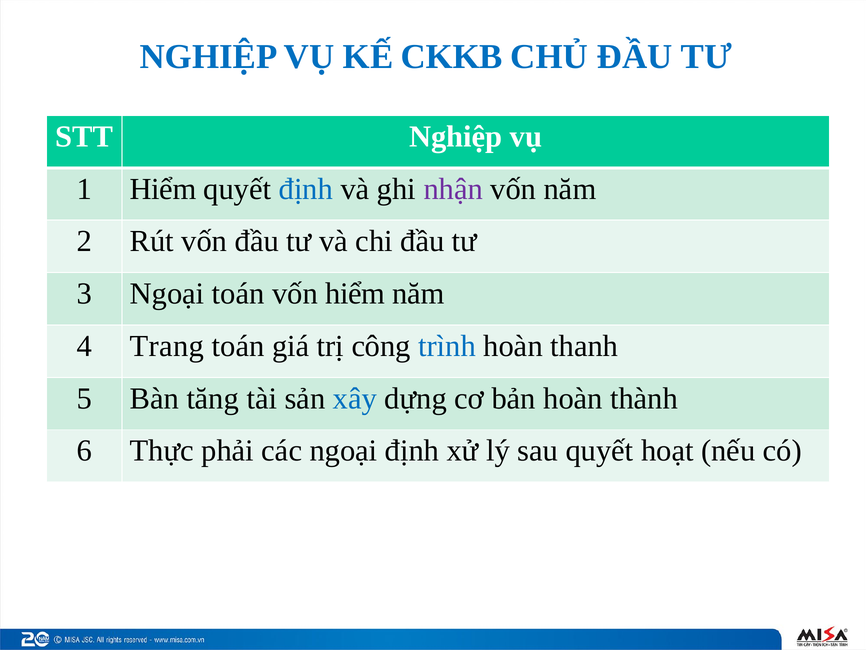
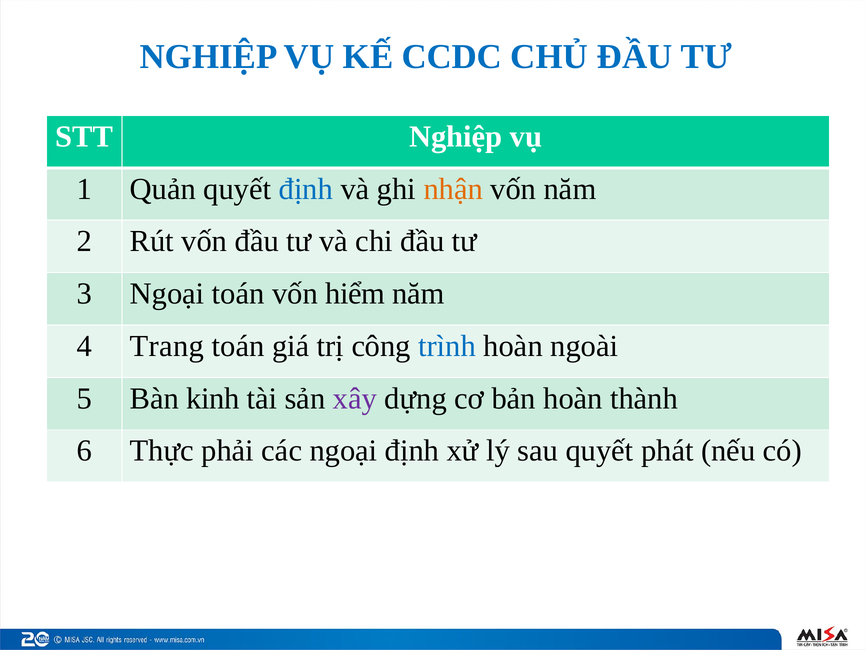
CKKB: CKKB -> CCDC (452, 57)
1 Hiểm: Hiểm -> Quản (163, 189)
nhận colour: purple -> orange (453, 189)
thanh: thanh -> ngoài (584, 346)
tăng: tăng -> kinh (213, 398)
xây colour: blue -> purple (355, 398)
hoạt: hoạt -> phát (667, 451)
